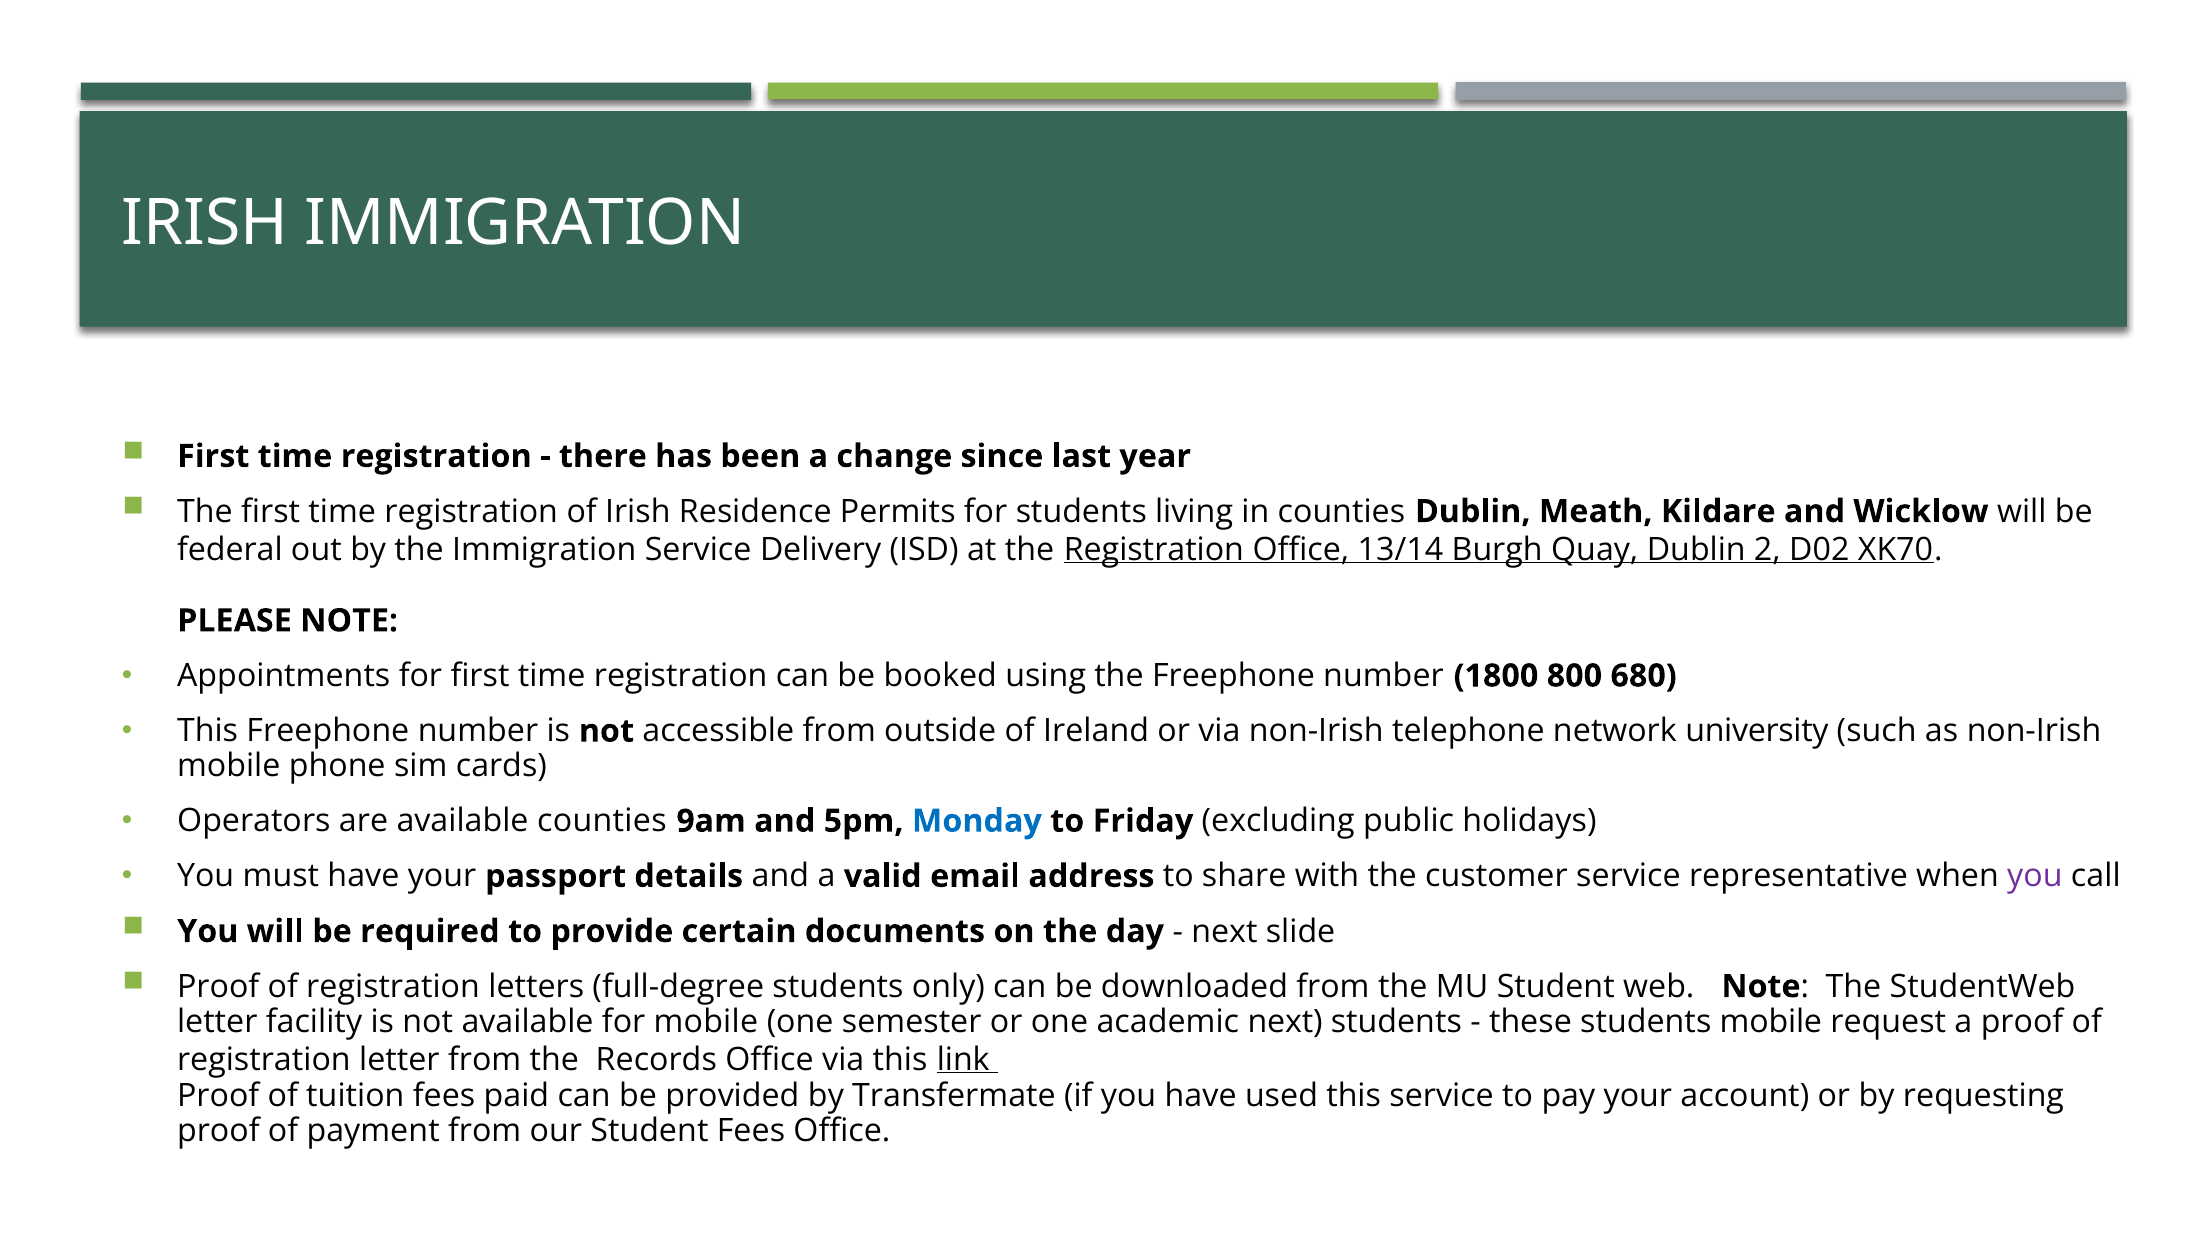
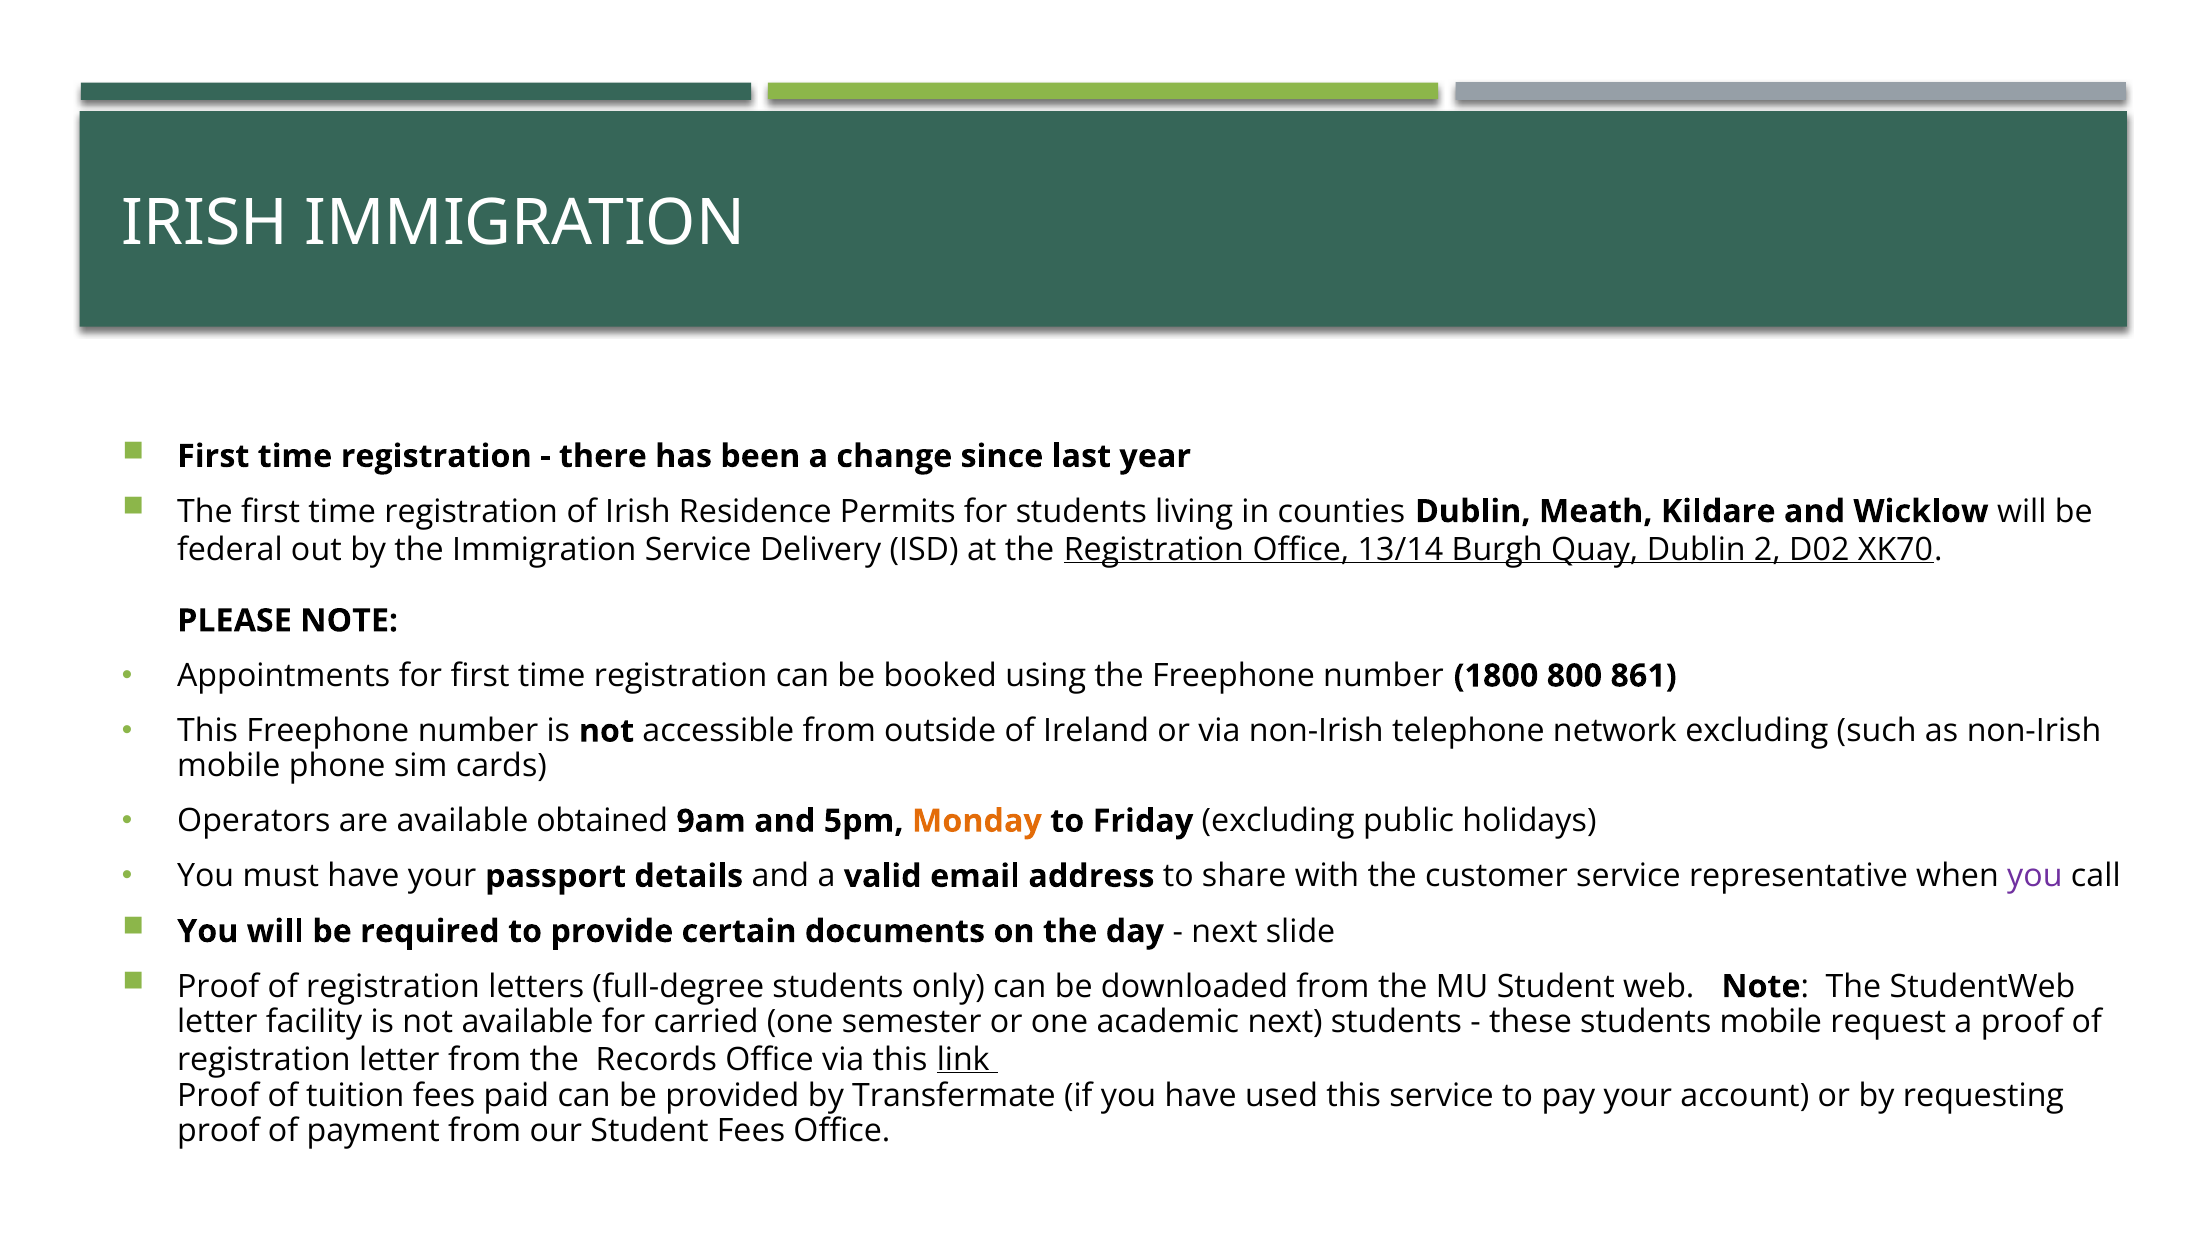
680: 680 -> 861 (1644, 676)
network university: university -> excluding (1757, 731)
available counties: counties -> obtained (602, 821)
Monday colour: blue -> orange (977, 821)
for mobile: mobile -> carried (706, 1021)
